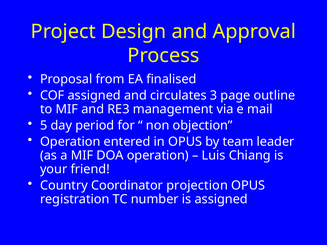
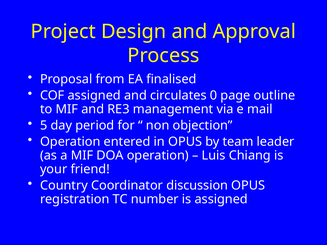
3: 3 -> 0 (214, 96)
projection: projection -> discussion (197, 186)
